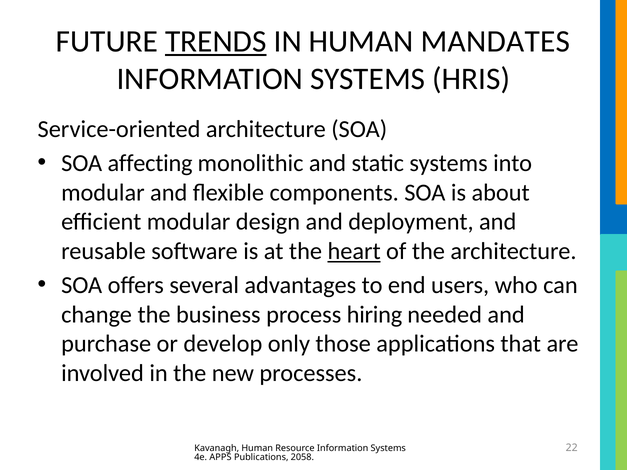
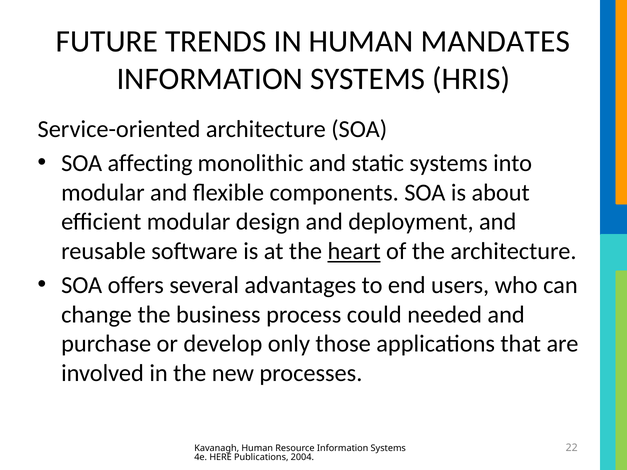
TRENDS underline: present -> none (216, 41)
hiring: hiring -> could (374, 315)
APPS: APPS -> HERE (221, 457)
2058: 2058 -> 2004 (302, 457)
